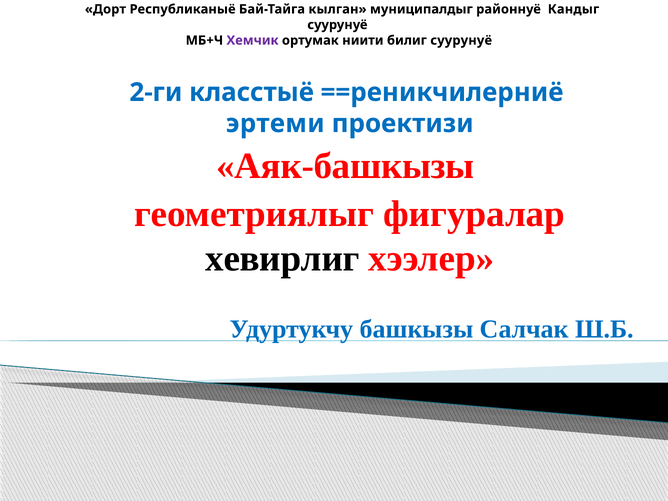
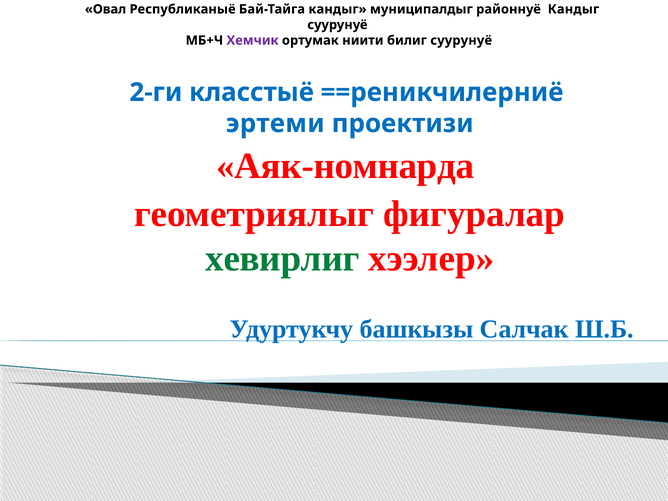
Дорт: Дорт -> Овал (106, 9)
Бай-Тайга кылган: кылган -> кандыг (337, 9)
Аяк-башкызы: Аяк-башкызы -> Аяк-номнарда (345, 166)
хевирлиг colour: black -> green (282, 259)
